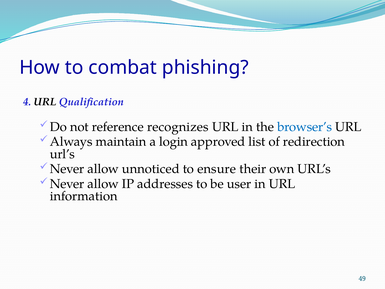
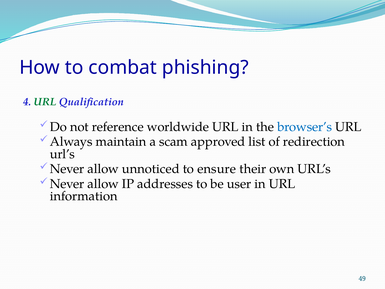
URL colour: black -> green (45, 102)
recognizes: recognizes -> worldwide (178, 127)
login: login -> scam (174, 142)
